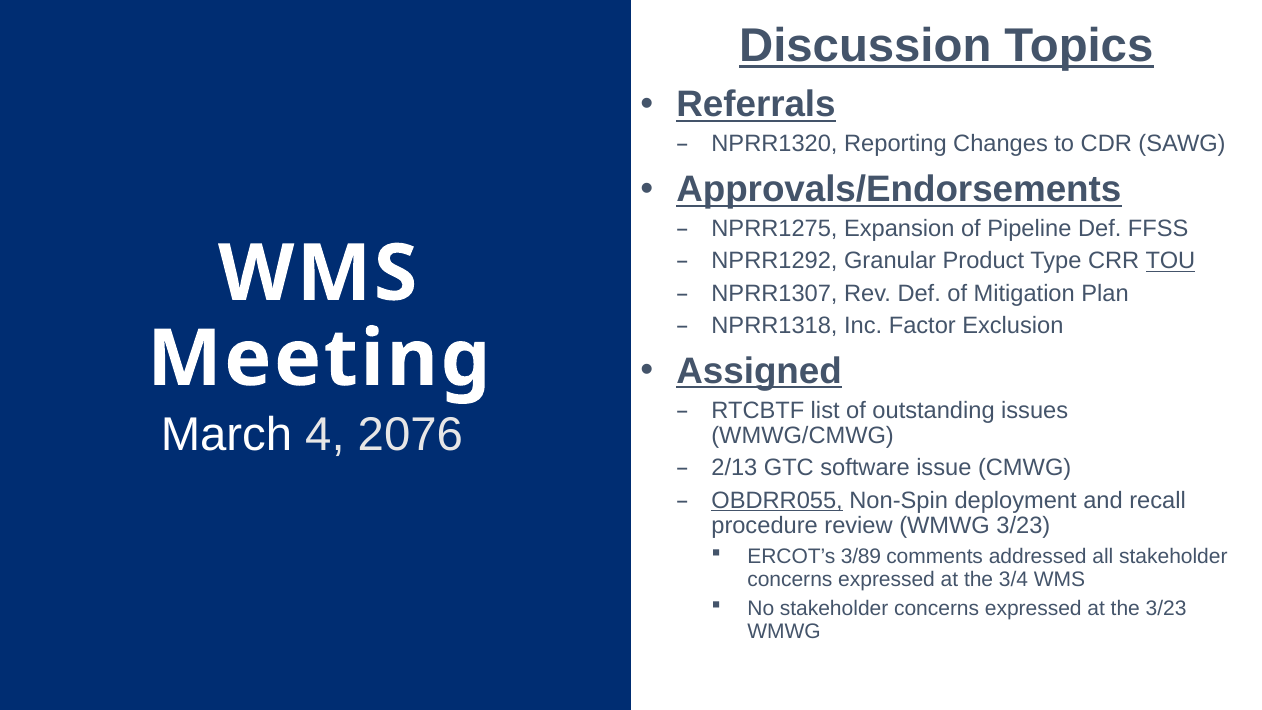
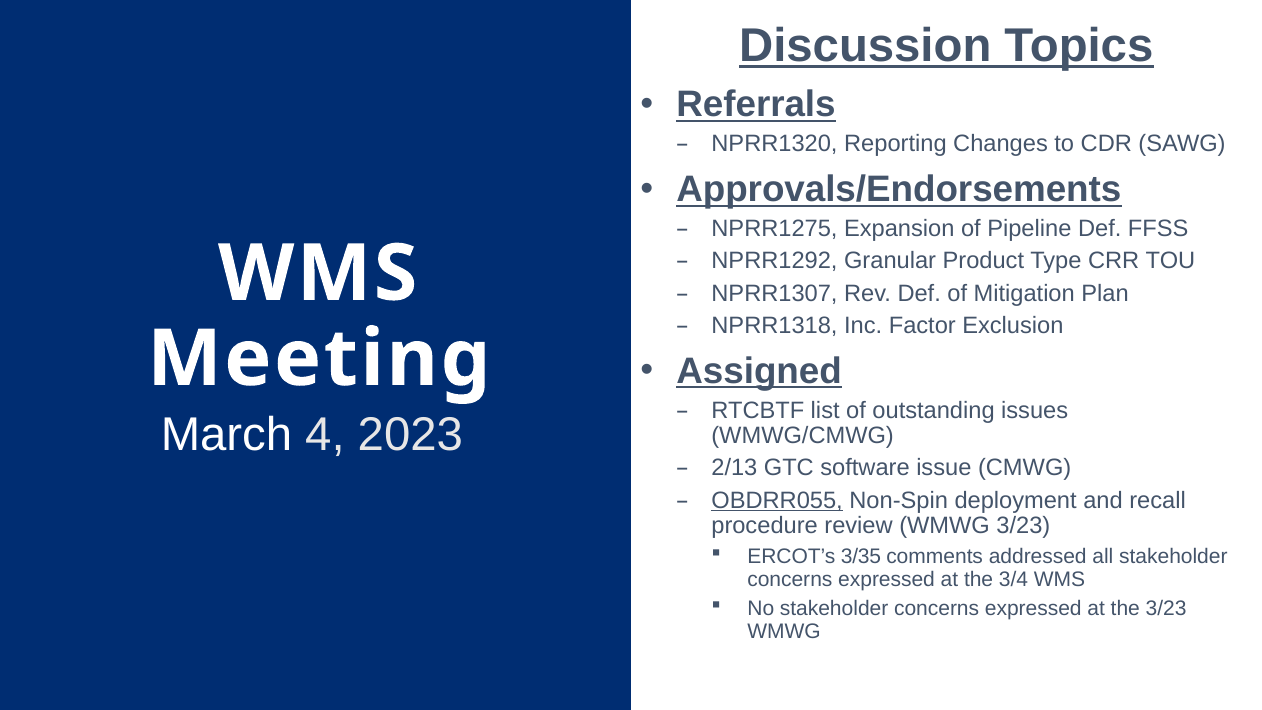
TOU underline: present -> none (1170, 261)
2076: 2076 -> 2023 (410, 435)
3/89: 3/89 -> 3/35 (861, 556)
